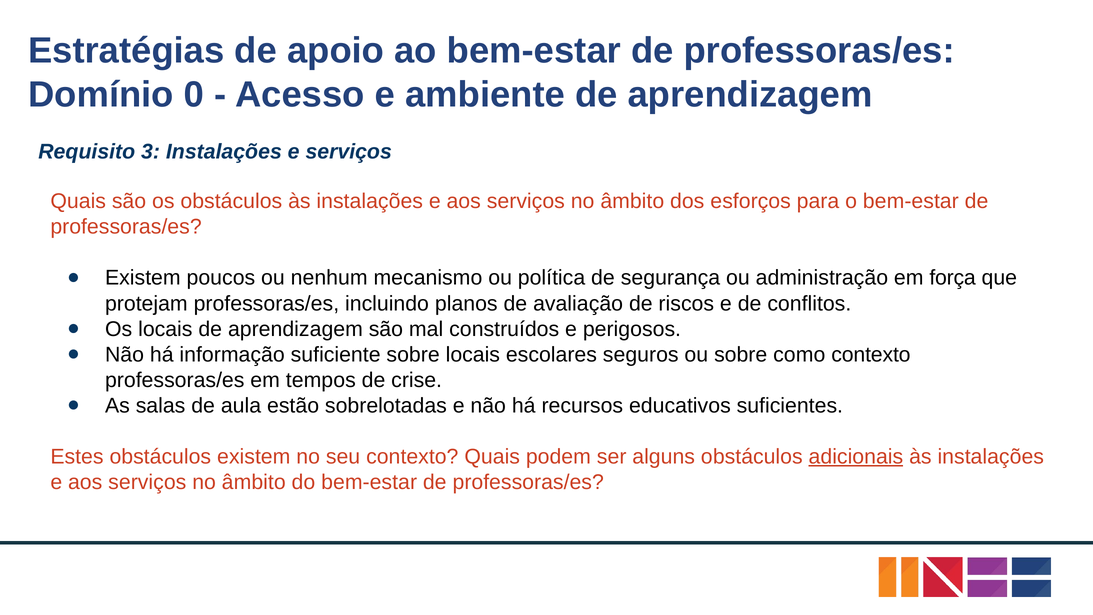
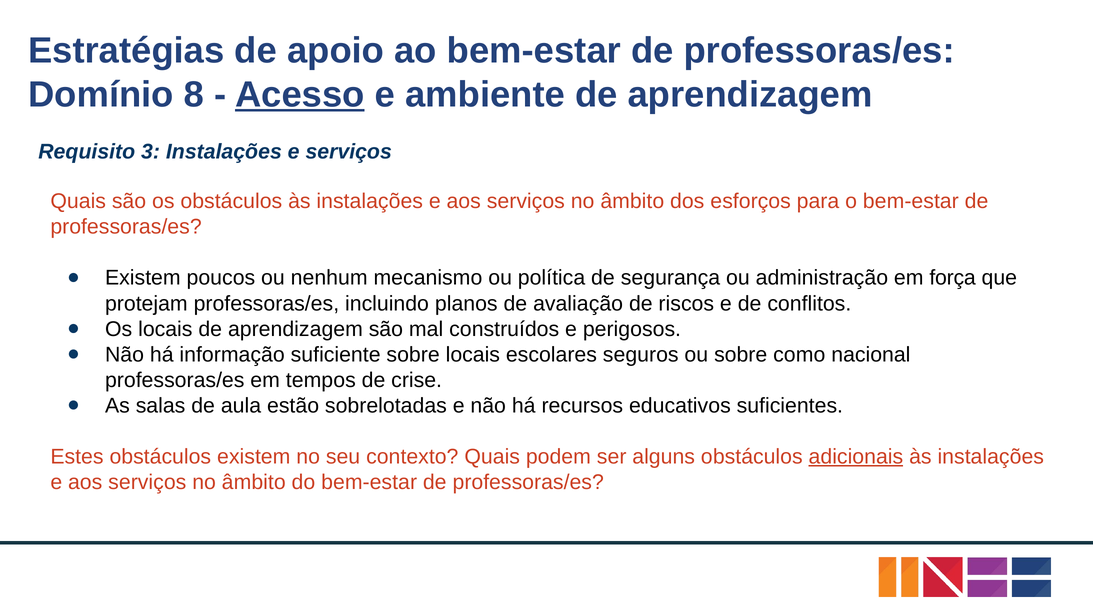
0: 0 -> 8 (194, 95)
Acesso underline: none -> present (300, 95)
como contexto: contexto -> nacional (871, 354)
